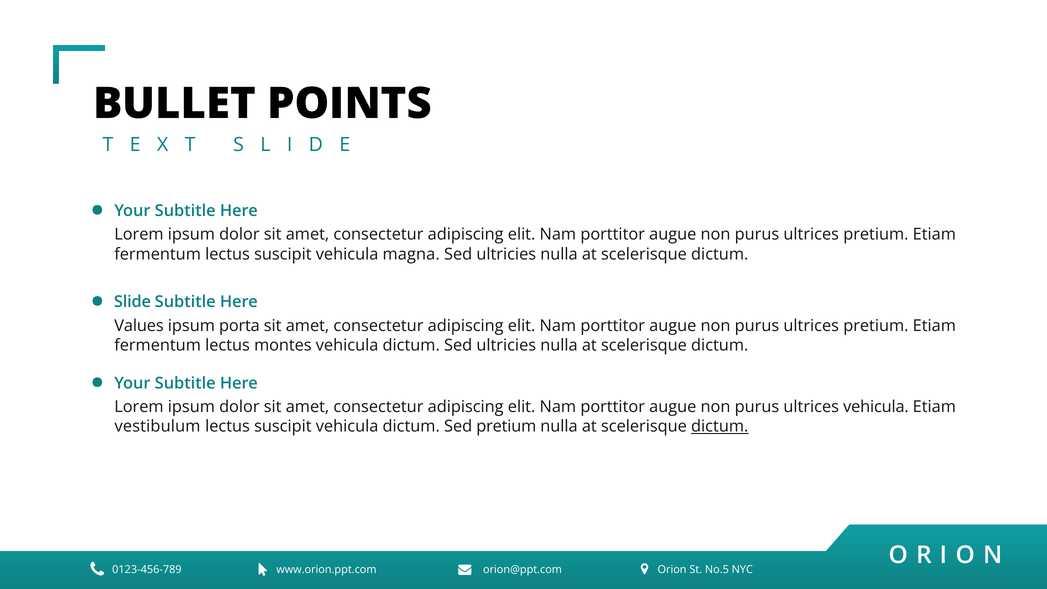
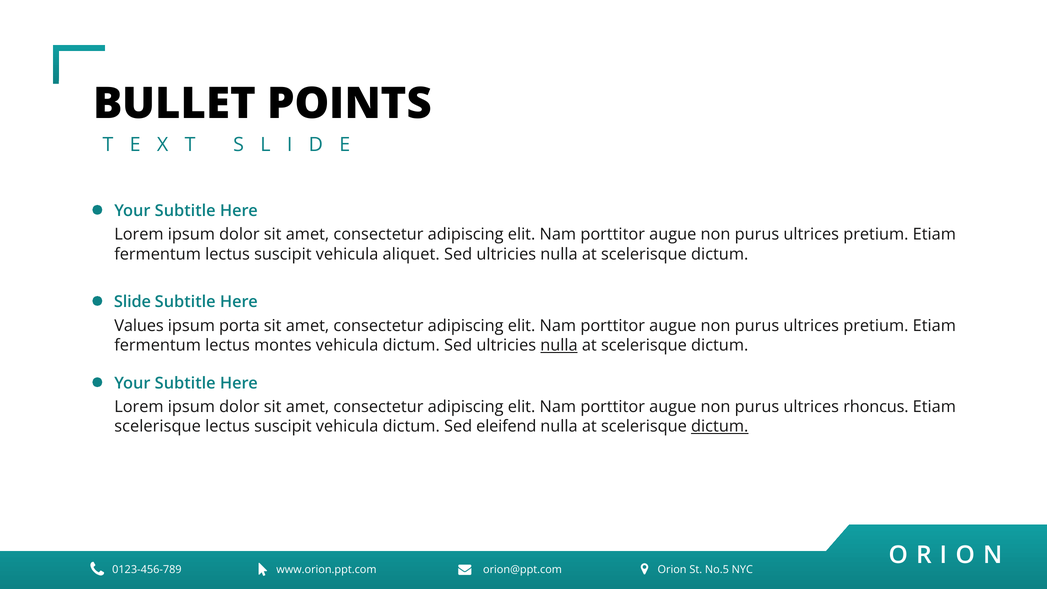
magna: magna -> aliquet (411, 254)
nulla underline: none -> present (559, 345)
ultrices vehicula: vehicula -> rhoncus (876, 407)
vestibulum: vestibulum -> scelerisque (158, 427)
Sed pretium: pretium -> eleifend (506, 427)
